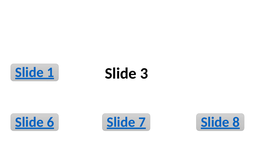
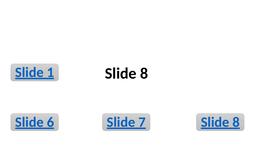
3: 3 -> 8 (144, 73)
